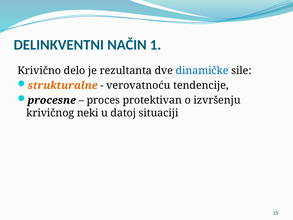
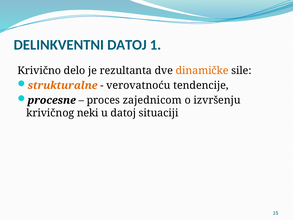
DELINKVENTNI NAČIN: NAČIN -> DATOJ (127, 45)
dinamičke colour: blue -> orange (202, 71)
protektivan: protektivan -> zajednicom (152, 100)
